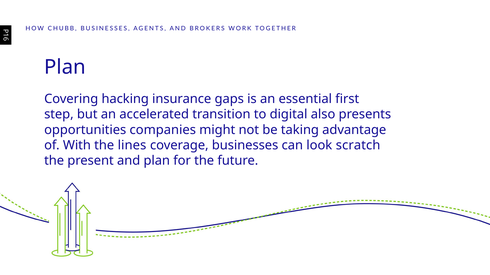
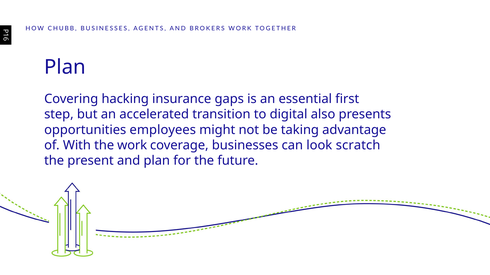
companies: companies -> employees (163, 130)
the lines: lines -> work (132, 146)
